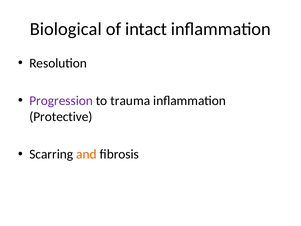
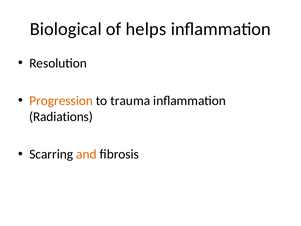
intact: intact -> helps (146, 29)
Progression colour: purple -> orange (61, 101)
Protective: Protective -> Radiations (61, 117)
